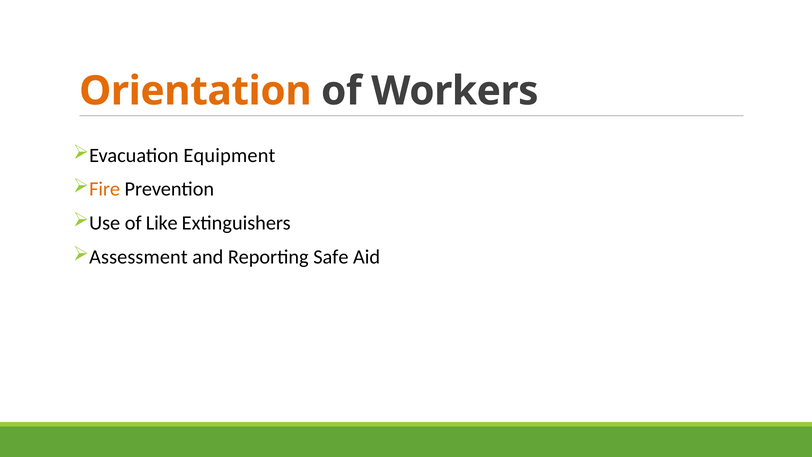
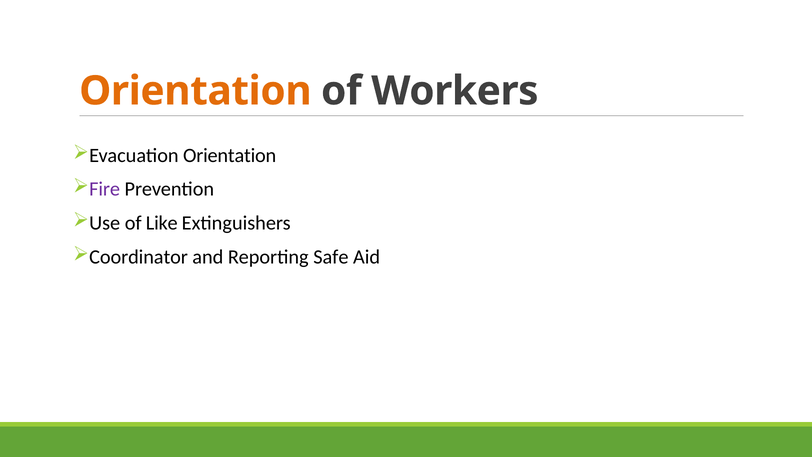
Evacuation Equipment: Equipment -> Orientation (230, 155)
Fire colour: orange -> purple (105, 189)
Assessment: Assessment -> Coordinator (139, 257)
